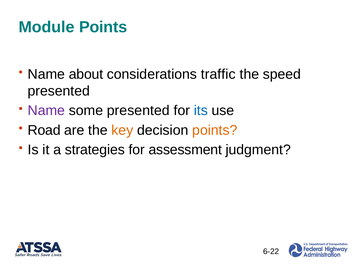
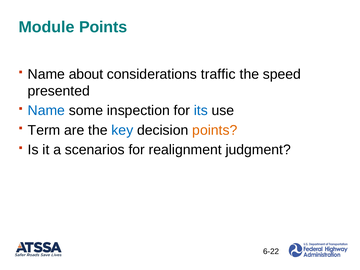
Name colour: purple -> blue (46, 111)
some presented: presented -> inspection (138, 111)
Road: Road -> Term (44, 130)
key colour: orange -> blue (122, 130)
strategies: strategies -> scenarios (95, 150)
assessment: assessment -> realignment (185, 150)
